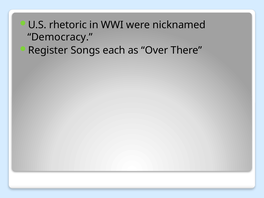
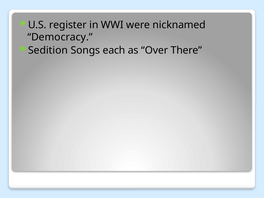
rhetoric: rhetoric -> register (68, 25)
Register: Register -> Sedition (48, 50)
